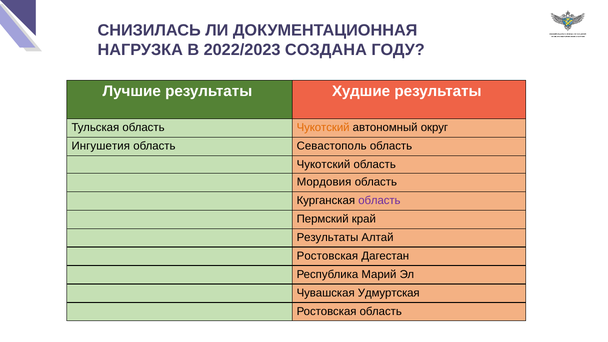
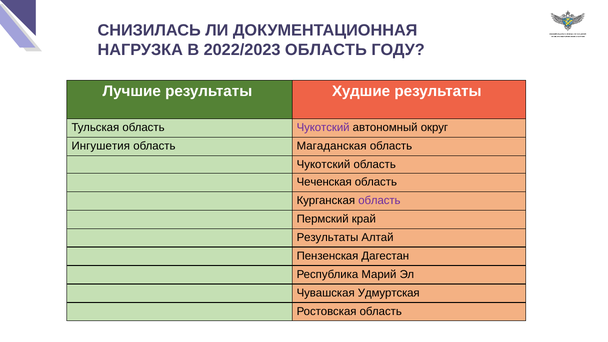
2022/2023 СОЗДАНА: СОЗДАНА -> ОБЛАСТЬ (326, 50)
Чукотский colour: orange -> purple (323, 128)
Севастополь: Севастополь -> Магаданская (332, 146)
Мордовия: Мордовия -> Чеченская (324, 182)
Ростовская: Ростовская -> Пензенская (327, 256)
